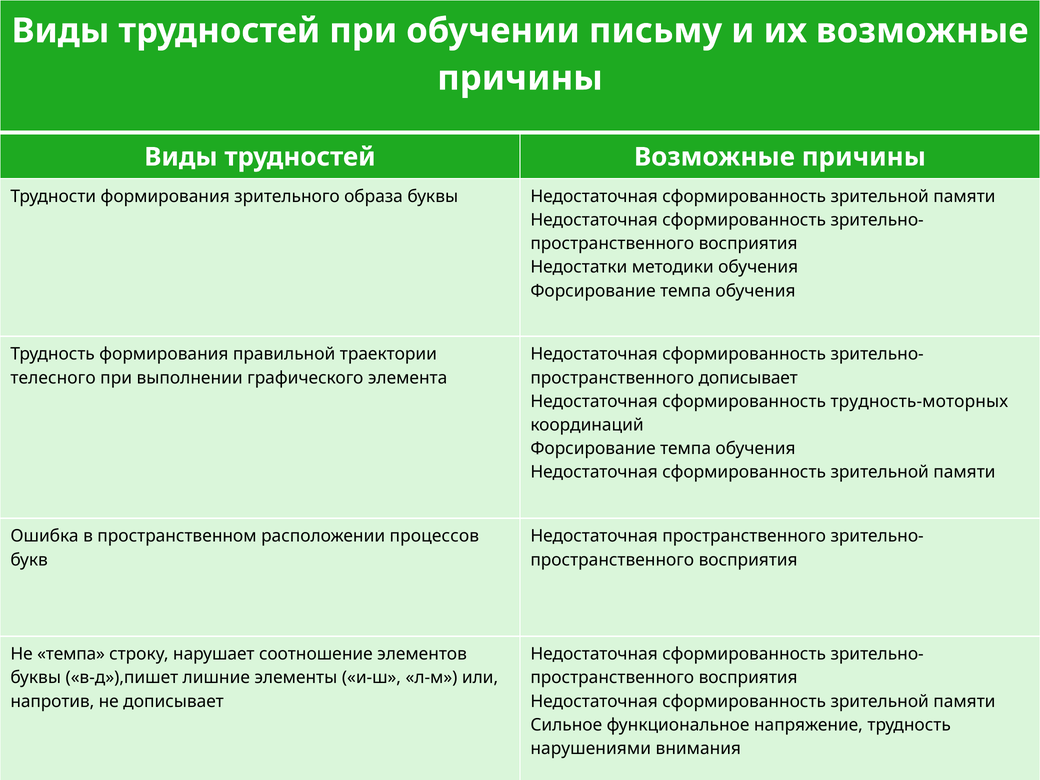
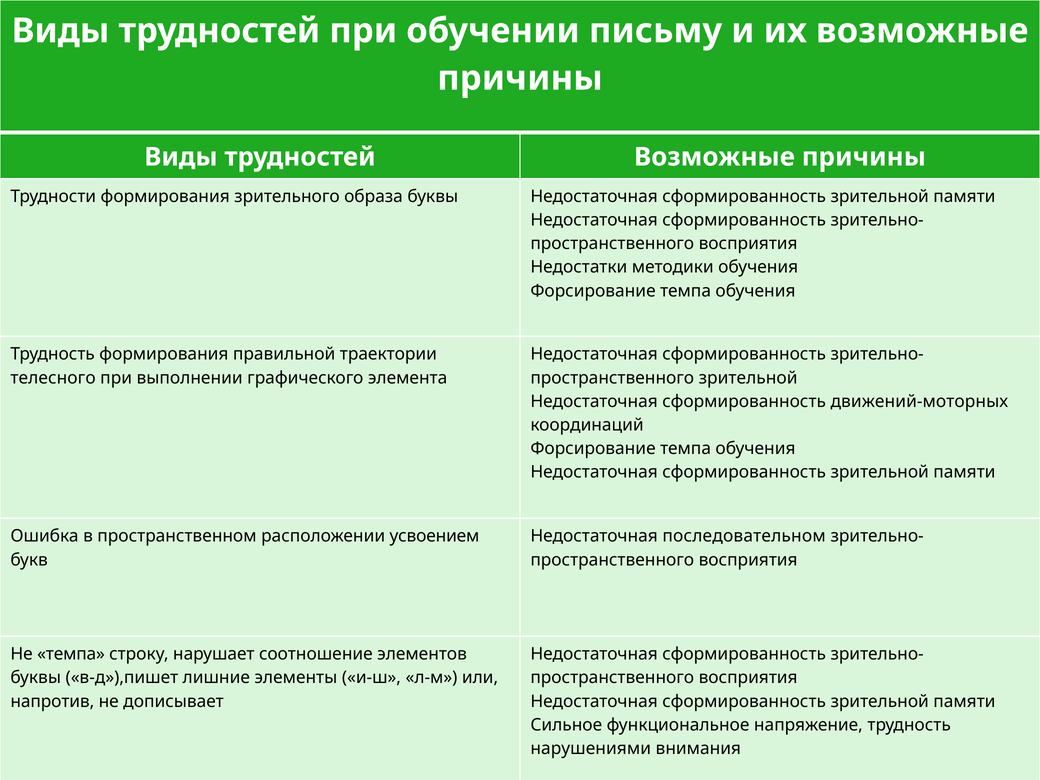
дописывает: дописывает -> зрительной (748, 378)
трудность-моторных: трудность-моторных -> движений-моторных (919, 401)
процессов: процессов -> усвоением (434, 536)
Недостаточная пространственного: пространственного -> последовательном (744, 536)
